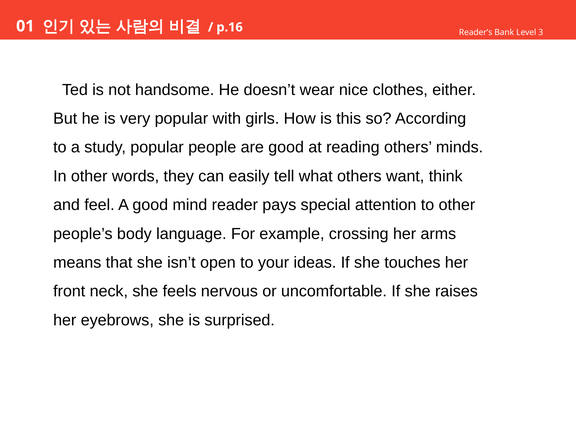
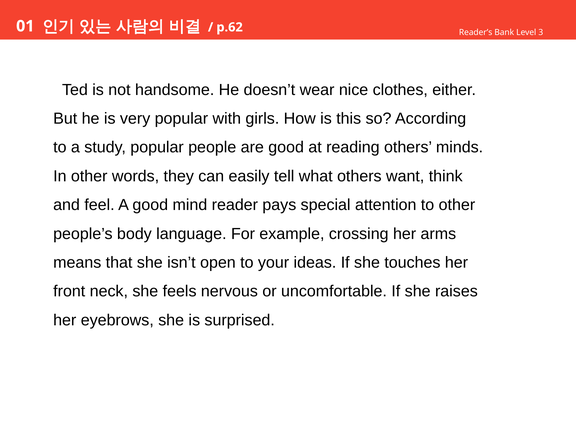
p.16: p.16 -> p.62 (230, 27)
